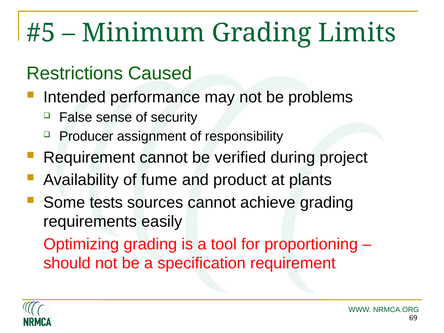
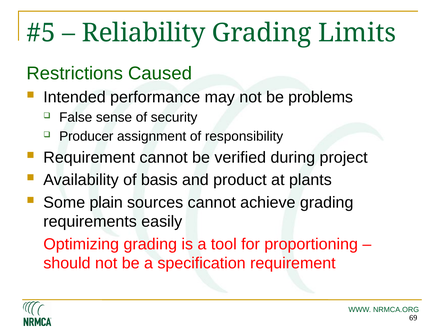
Minimum: Minimum -> Reliability (144, 33)
fume: fume -> basis (159, 180)
tests: tests -> plain (106, 202)
